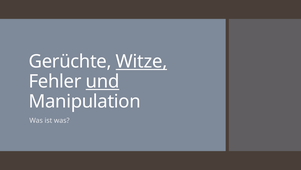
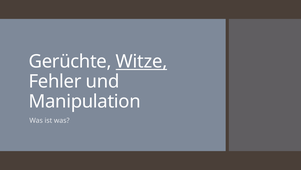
und underline: present -> none (103, 81)
